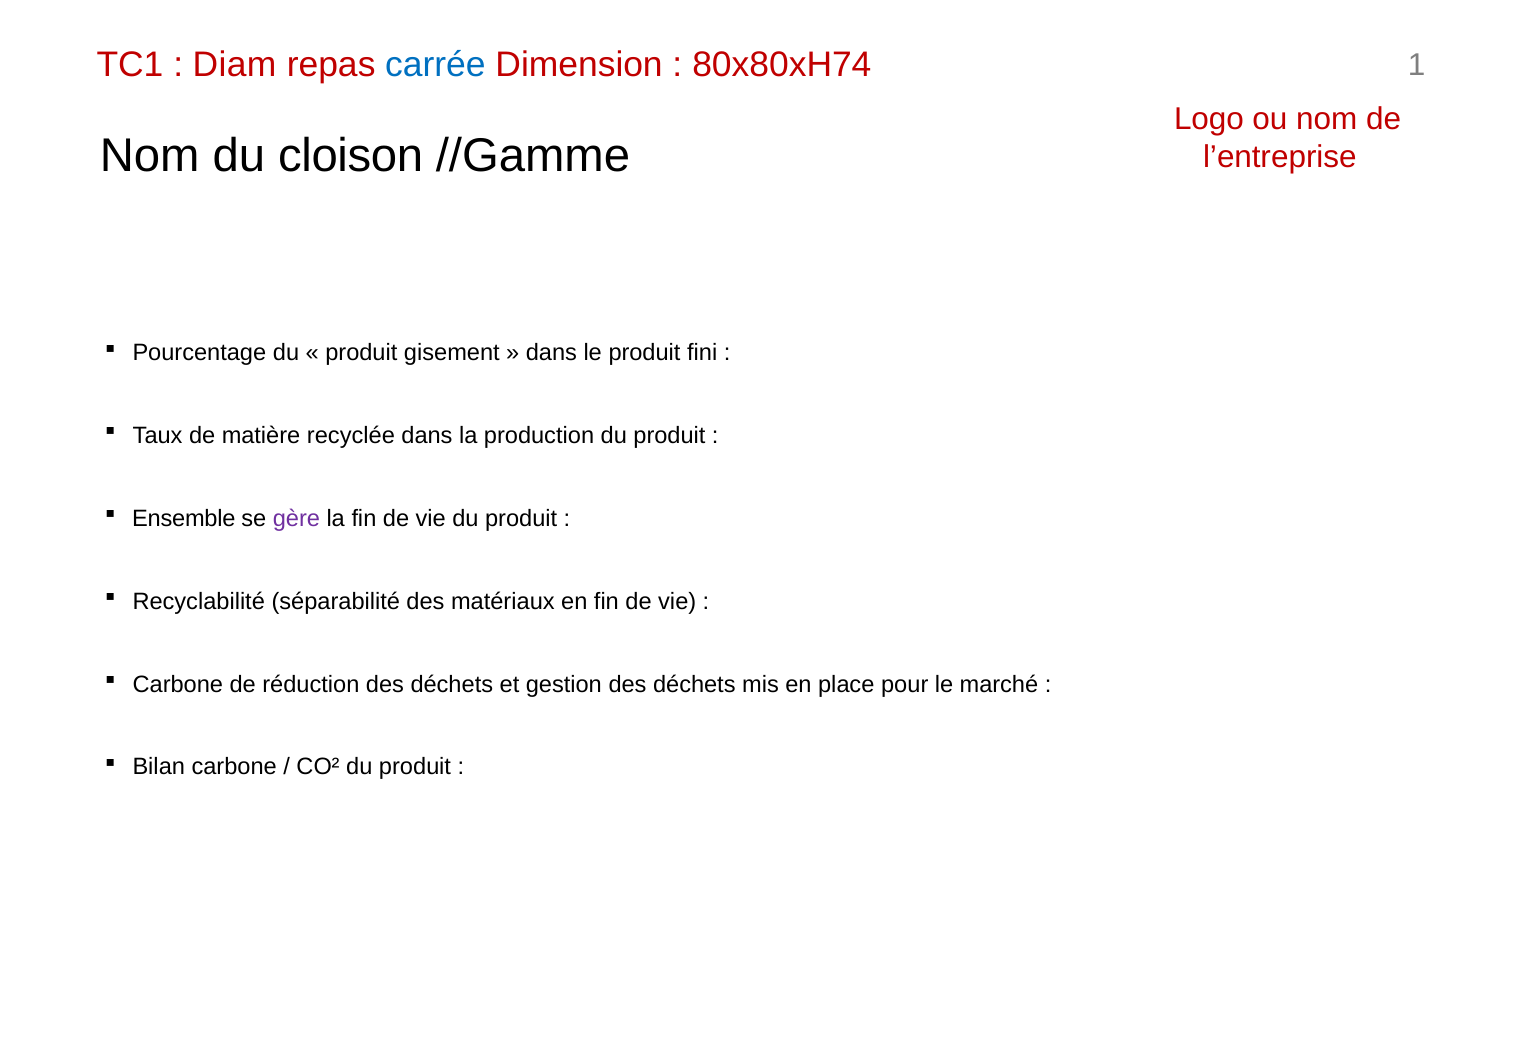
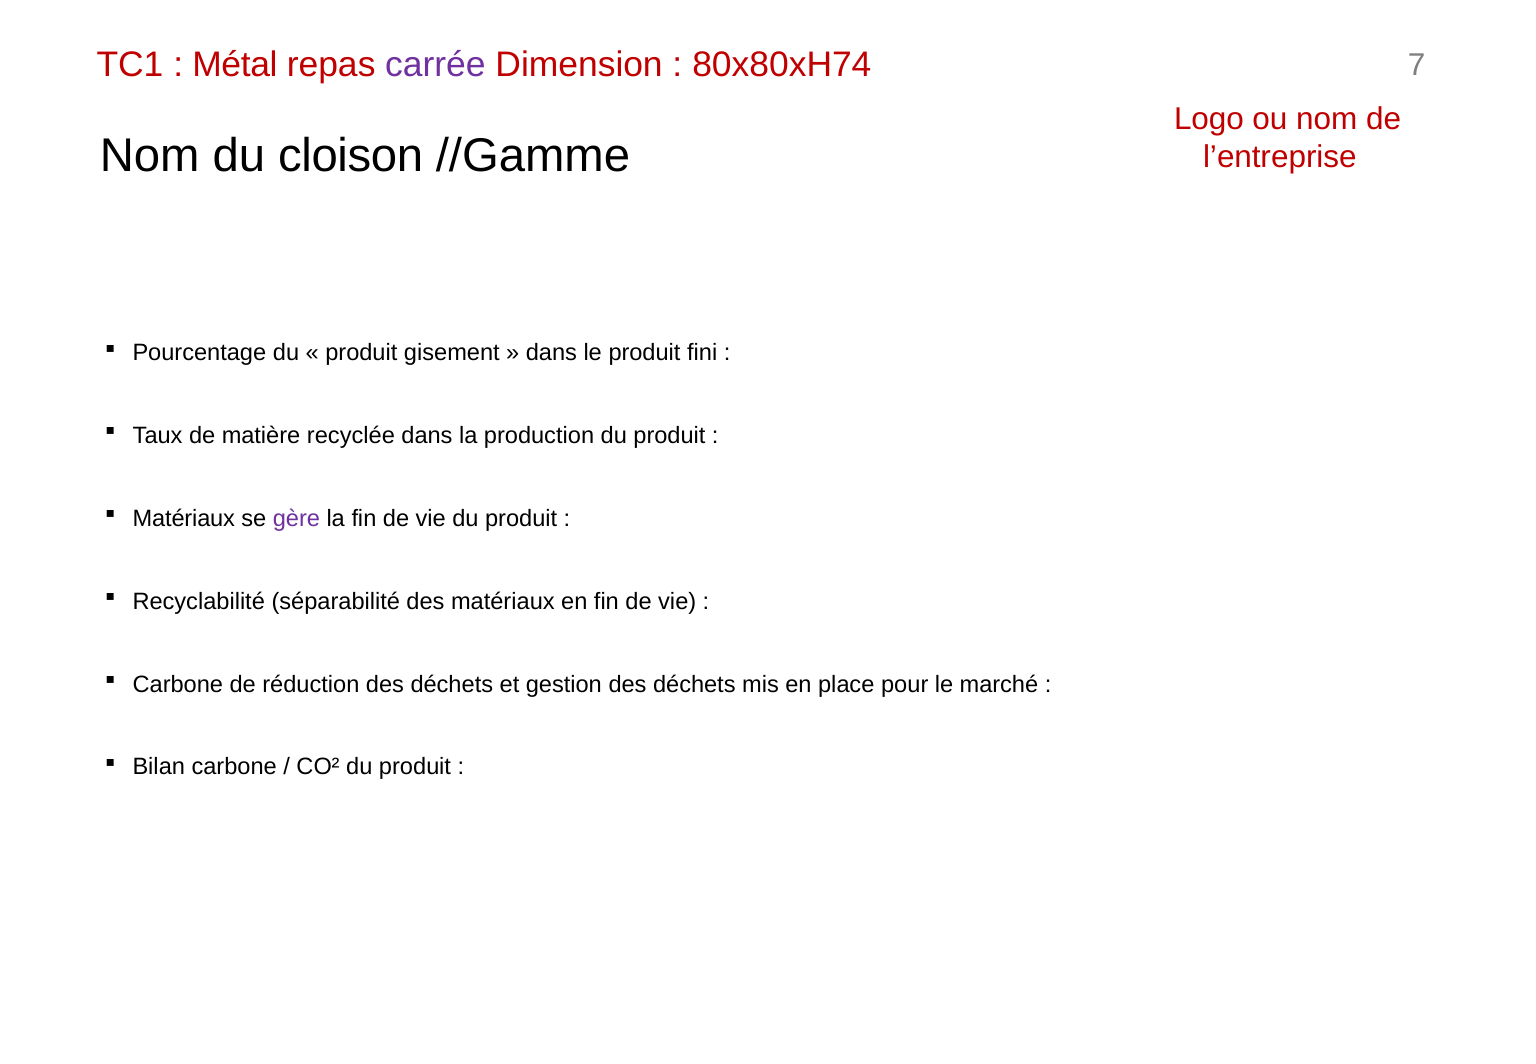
Diam: Diam -> Métal (235, 65)
carrée colour: blue -> purple (435, 65)
1: 1 -> 7 (1417, 65)
Ensemble: Ensemble -> Matériaux (184, 518)
